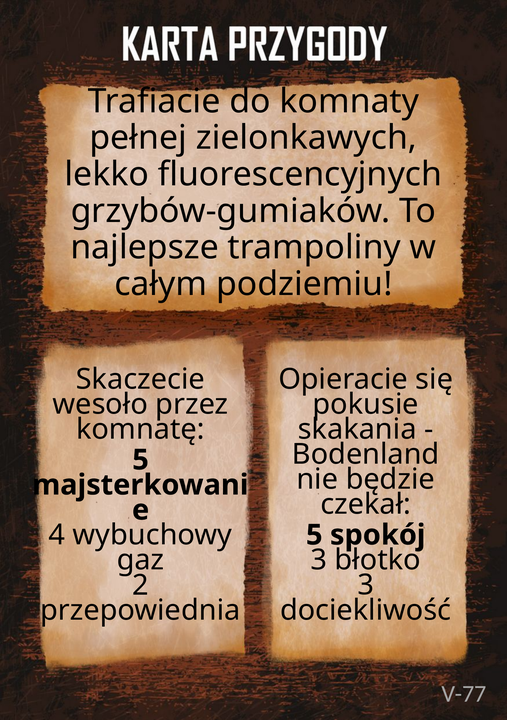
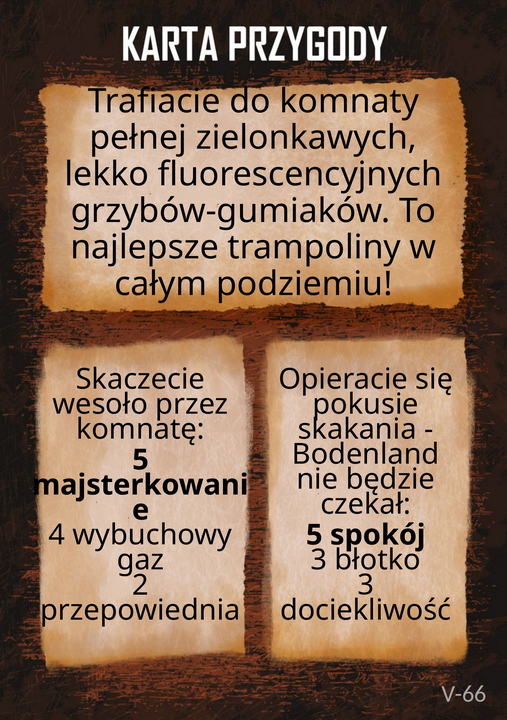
V-77: V-77 -> V-66 (464, 694)
